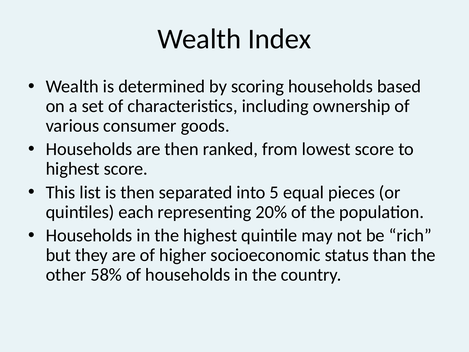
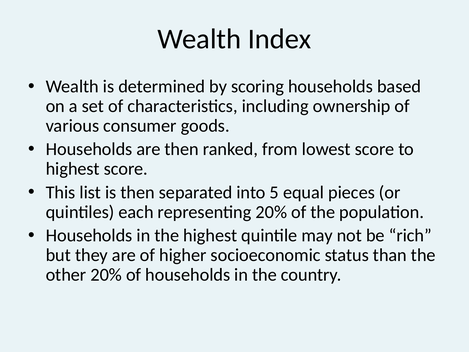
other 58%: 58% -> 20% (106, 275)
